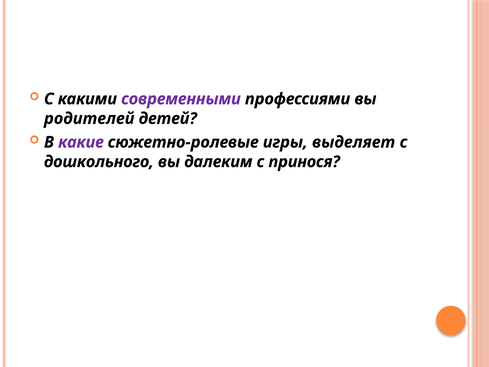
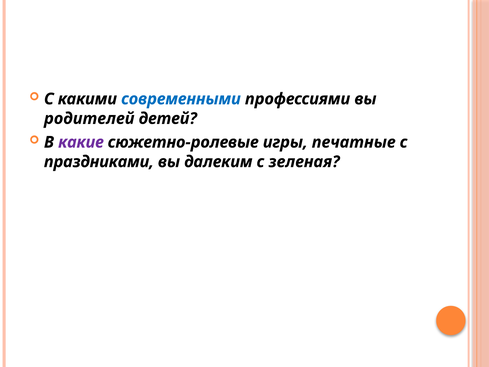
современными colour: purple -> blue (181, 99)
выделяет: выделяет -> печатные (354, 142)
дошкольного: дошкольного -> праздниками (99, 162)
принося: принося -> зеленая (304, 162)
